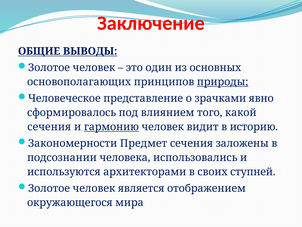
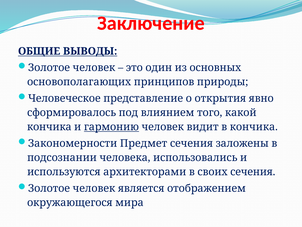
природы underline: present -> none (223, 82)
зрачками: зрачками -> открытия (220, 98)
сечения: сечения -> кончика (49, 127)
в историю: историю -> кончика (254, 127)
своих ступней: ступней -> сечения (253, 172)
